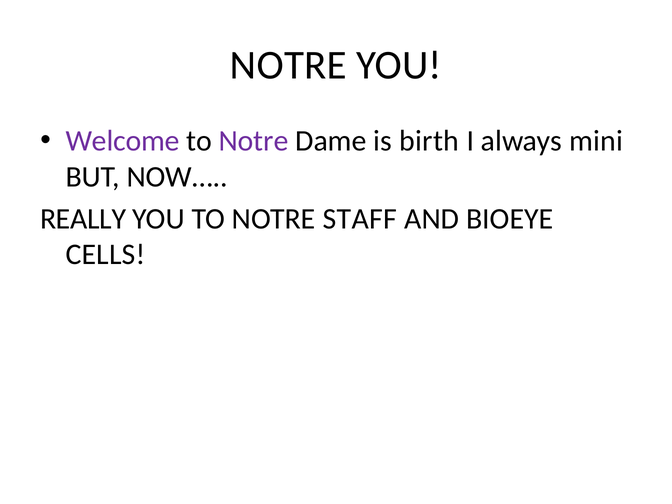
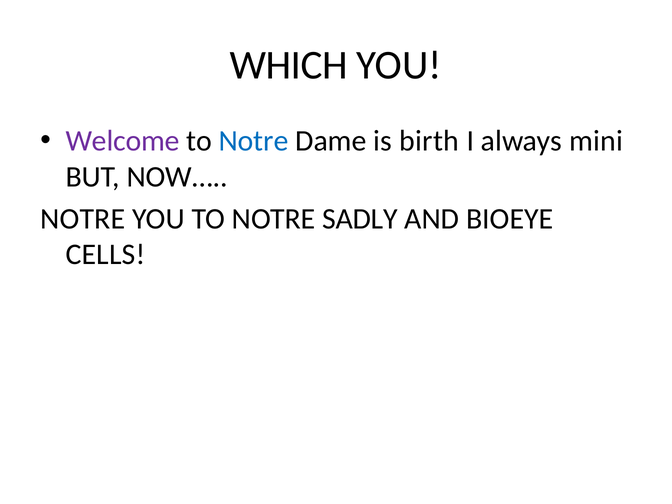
NOTRE: NOTRE -> WHICH (289, 65)
Notre colour: purple -> blue (254, 141)
REALLY: REALLY -> NOTRE (83, 219)
STAFF: STAFF -> SADLY (360, 219)
